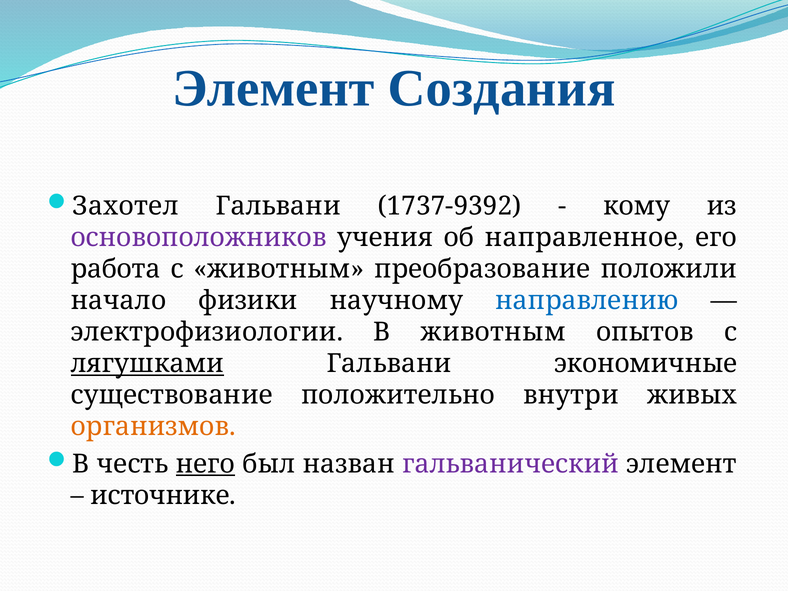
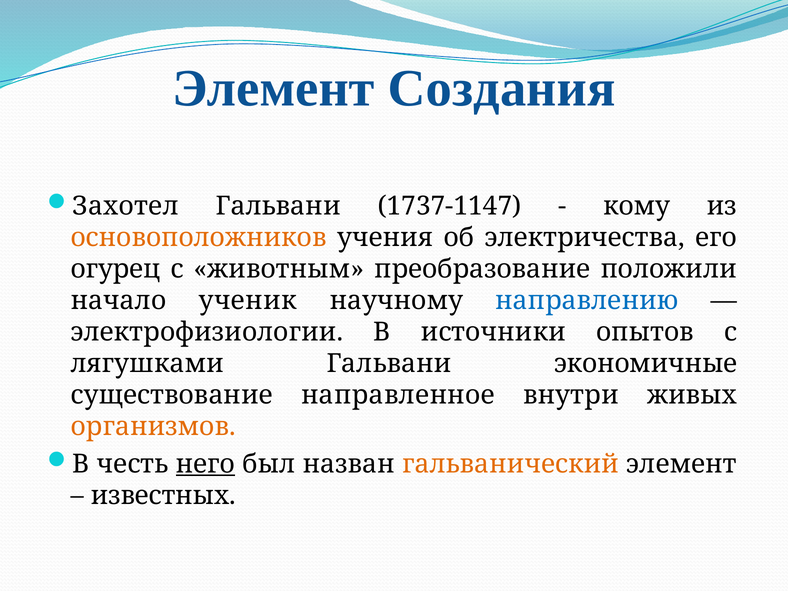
1737-9392: 1737-9392 -> 1737-1147 (449, 206)
основоположников colour: purple -> orange (199, 238)
направленное: направленное -> электричества (585, 238)
работа: работа -> огурец (116, 269)
физики: физики -> ученик (248, 301)
В животным: животным -> источники (493, 332)
лягушками underline: present -> none (147, 364)
положительно: положительно -> направленное (398, 395)
гальванический colour: purple -> orange (511, 464)
источнике: источнике -> известных (163, 496)
